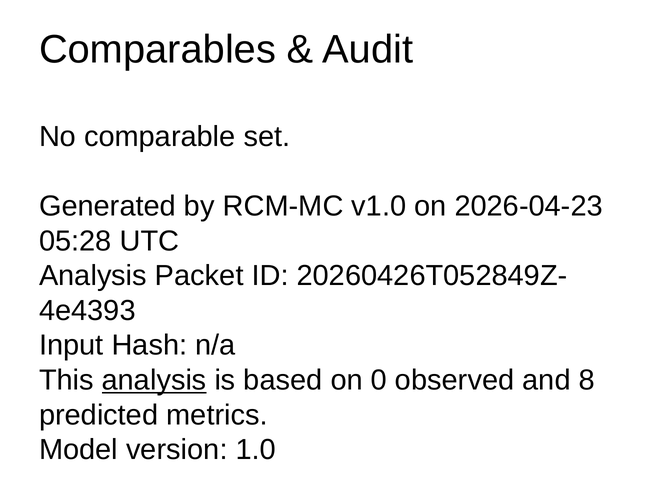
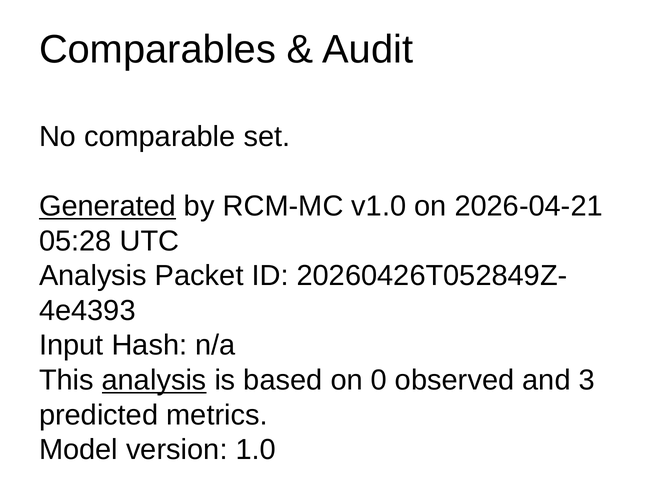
Generated underline: none -> present (107, 206)
2026-04-23: 2026-04-23 -> 2026-04-21 (529, 206)
8: 8 -> 3 (587, 380)
